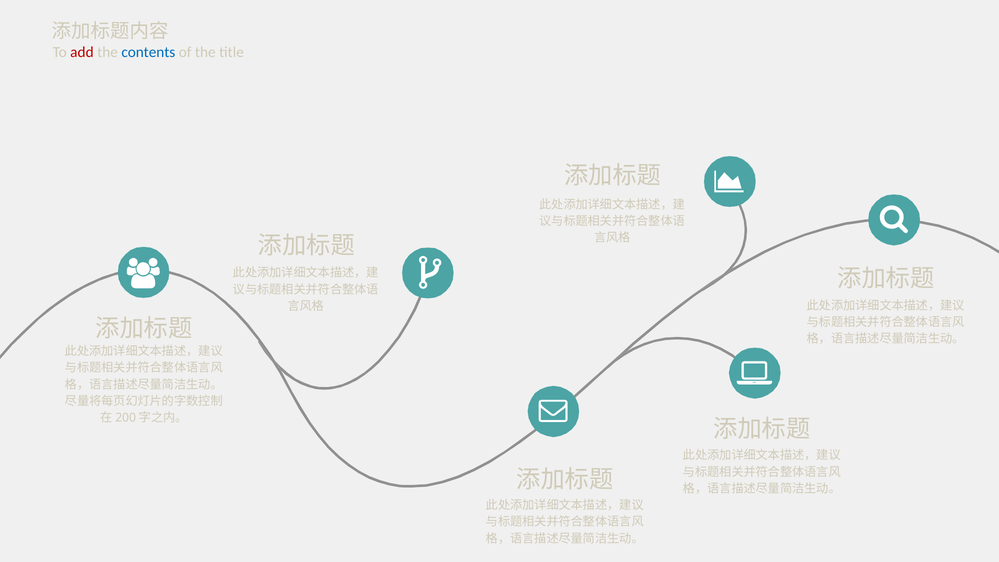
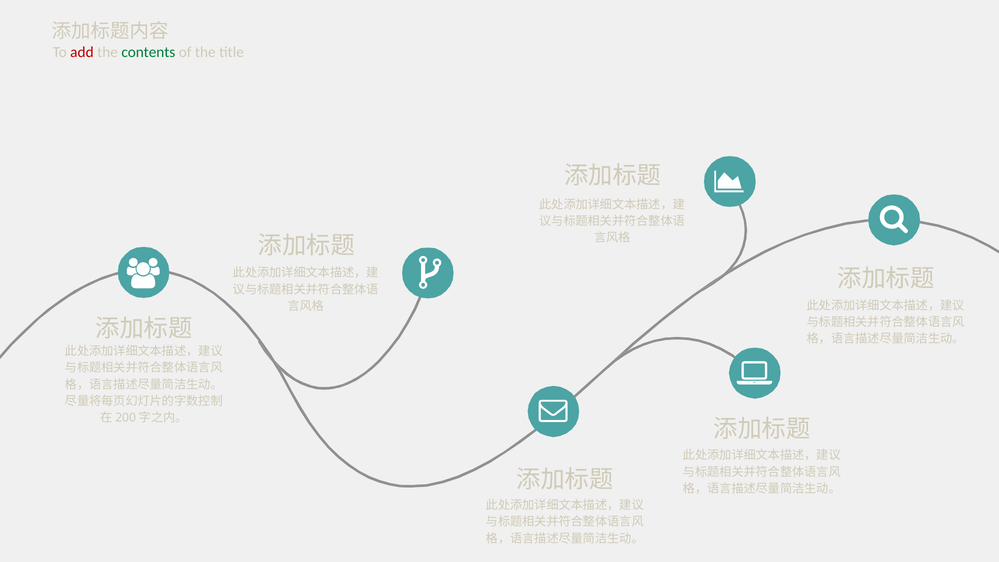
contents colour: blue -> green (148, 52)
